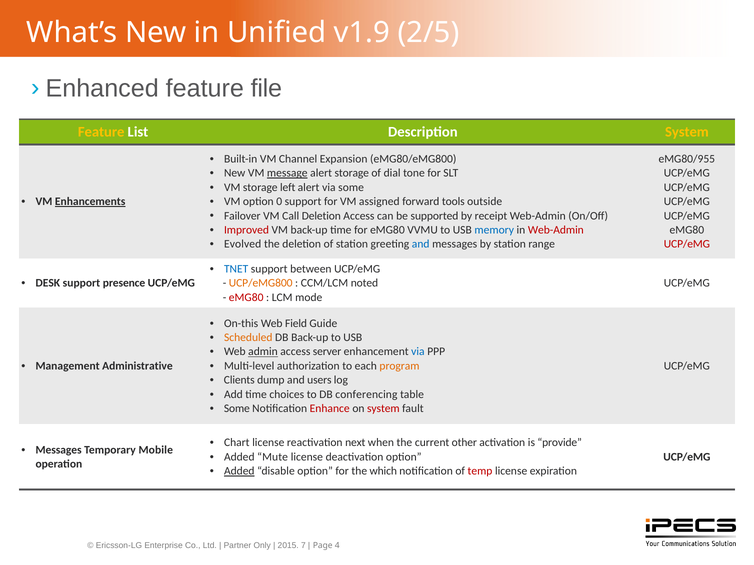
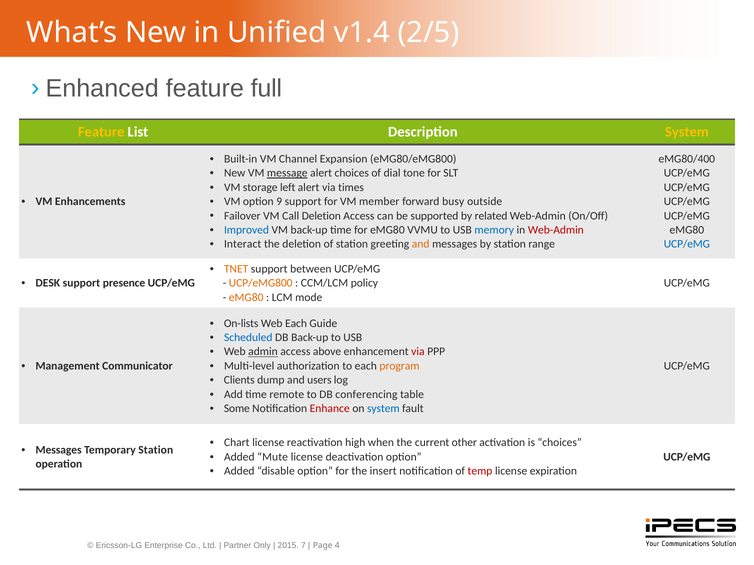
v1.9: v1.9 -> v1.4 (362, 33)
file: file -> full (266, 89)
eMG80/955: eMG80/955 -> eMG80/400 (687, 159)
alert storage: storage -> choices (352, 173)
via some: some -> times (351, 187)
Enhancements underline: present -> none (90, 202)
0: 0 -> 9 (279, 202)
assigned: assigned -> member (379, 202)
tools: tools -> busy (453, 202)
receipt: receipt -> related (491, 216)
Improved colour: red -> blue (246, 230)
Evolved: Evolved -> Interact (243, 244)
and colour: blue -> orange (421, 244)
UCP/eMG colour: red -> blue (687, 244)
TNET colour: blue -> orange (236, 269)
noted: noted -> policy (364, 283)
eMG80 colour: red -> orange (246, 298)
On-this: On-this -> On-lists (241, 324)
Web Field: Field -> Each (296, 324)
Scheduled colour: orange -> blue (248, 338)
server: server -> above (327, 352)
via colour: blue -> red (418, 352)
Administrative: Administrative -> Communicator (137, 366)
choices: choices -> remote (287, 395)
system colour: red -> blue (383, 409)
next: next -> high (355, 443)
is provide: provide -> choices (560, 443)
Temporary Mobile: Mobile -> Station (156, 450)
Added underline: present -> none (239, 472)
which: which -> insert (383, 472)
